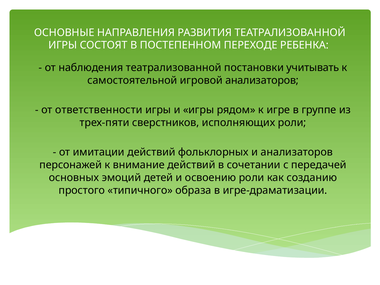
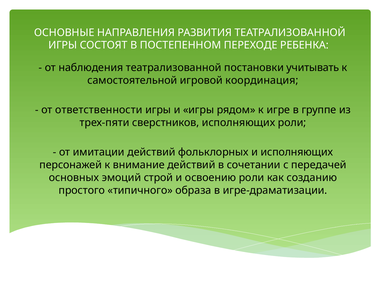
игровой анализаторов: анализаторов -> координация (262, 80)
и анализаторов: анализаторов -> исполняющих (297, 152)
детей: детей -> строй (158, 178)
